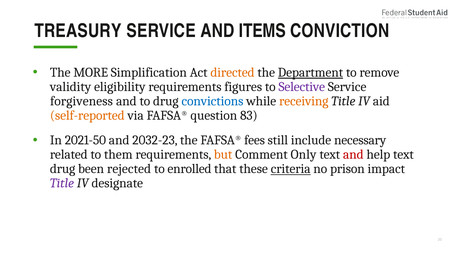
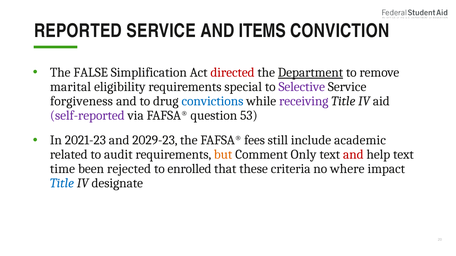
TREASURY: TREASURY -> REPORTED (78, 31)
MORE: MORE -> FALSE (91, 73)
directed colour: orange -> red (233, 73)
validity: validity -> marital (71, 87)
figures: figures -> special (243, 87)
receiving colour: orange -> purple (304, 101)
self-reported colour: orange -> purple (87, 116)
83: 83 -> 53 (249, 116)
2021-50: 2021-50 -> 2021-23 (85, 141)
2032-23: 2032-23 -> 2029-23 (155, 141)
necessary: necessary -> academic (360, 141)
them: them -> audit (118, 155)
drug: drug -> time (62, 169)
criteria underline: present -> none (291, 169)
prison: prison -> where (347, 169)
Title colour: purple -> blue (62, 184)
